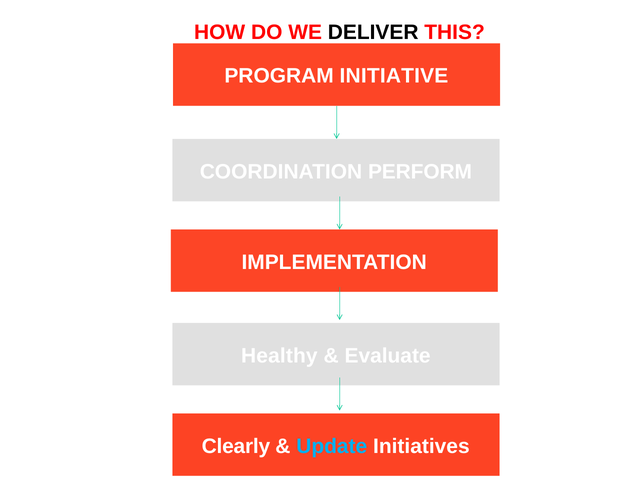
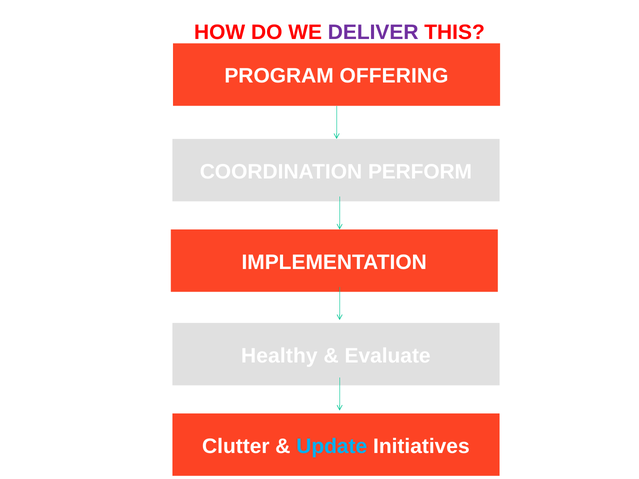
DELIVER colour: black -> purple (373, 32)
INITIATIVE: INITIATIVE -> OFFERING (394, 76)
Clearly: Clearly -> Clutter (236, 446)
